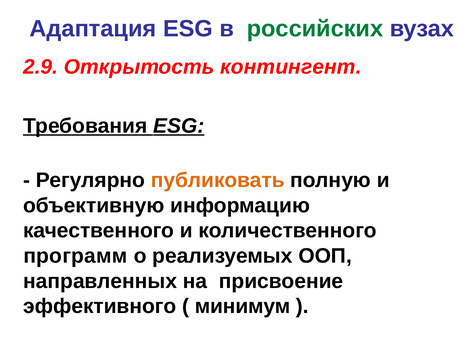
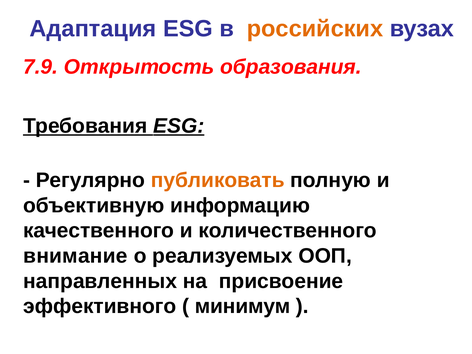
российских colour: green -> orange (315, 29)
2.9: 2.9 -> 7.9 (41, 67)
контингент: контингент -> образования (291, 67)
программ: программ -> внимание (75, 256)
